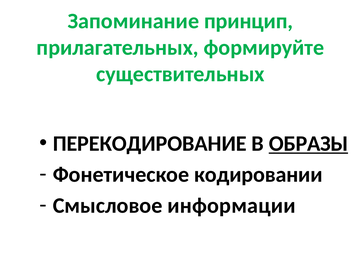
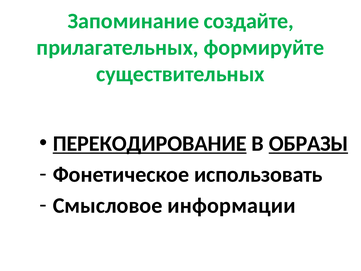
принцип: принцип -> создайте (249, 21)
ПЕРЕКОДИРОВАНИЕ underline: none -> present (150, 143)
кодировании: кодировании -> использовать (258, 174)
